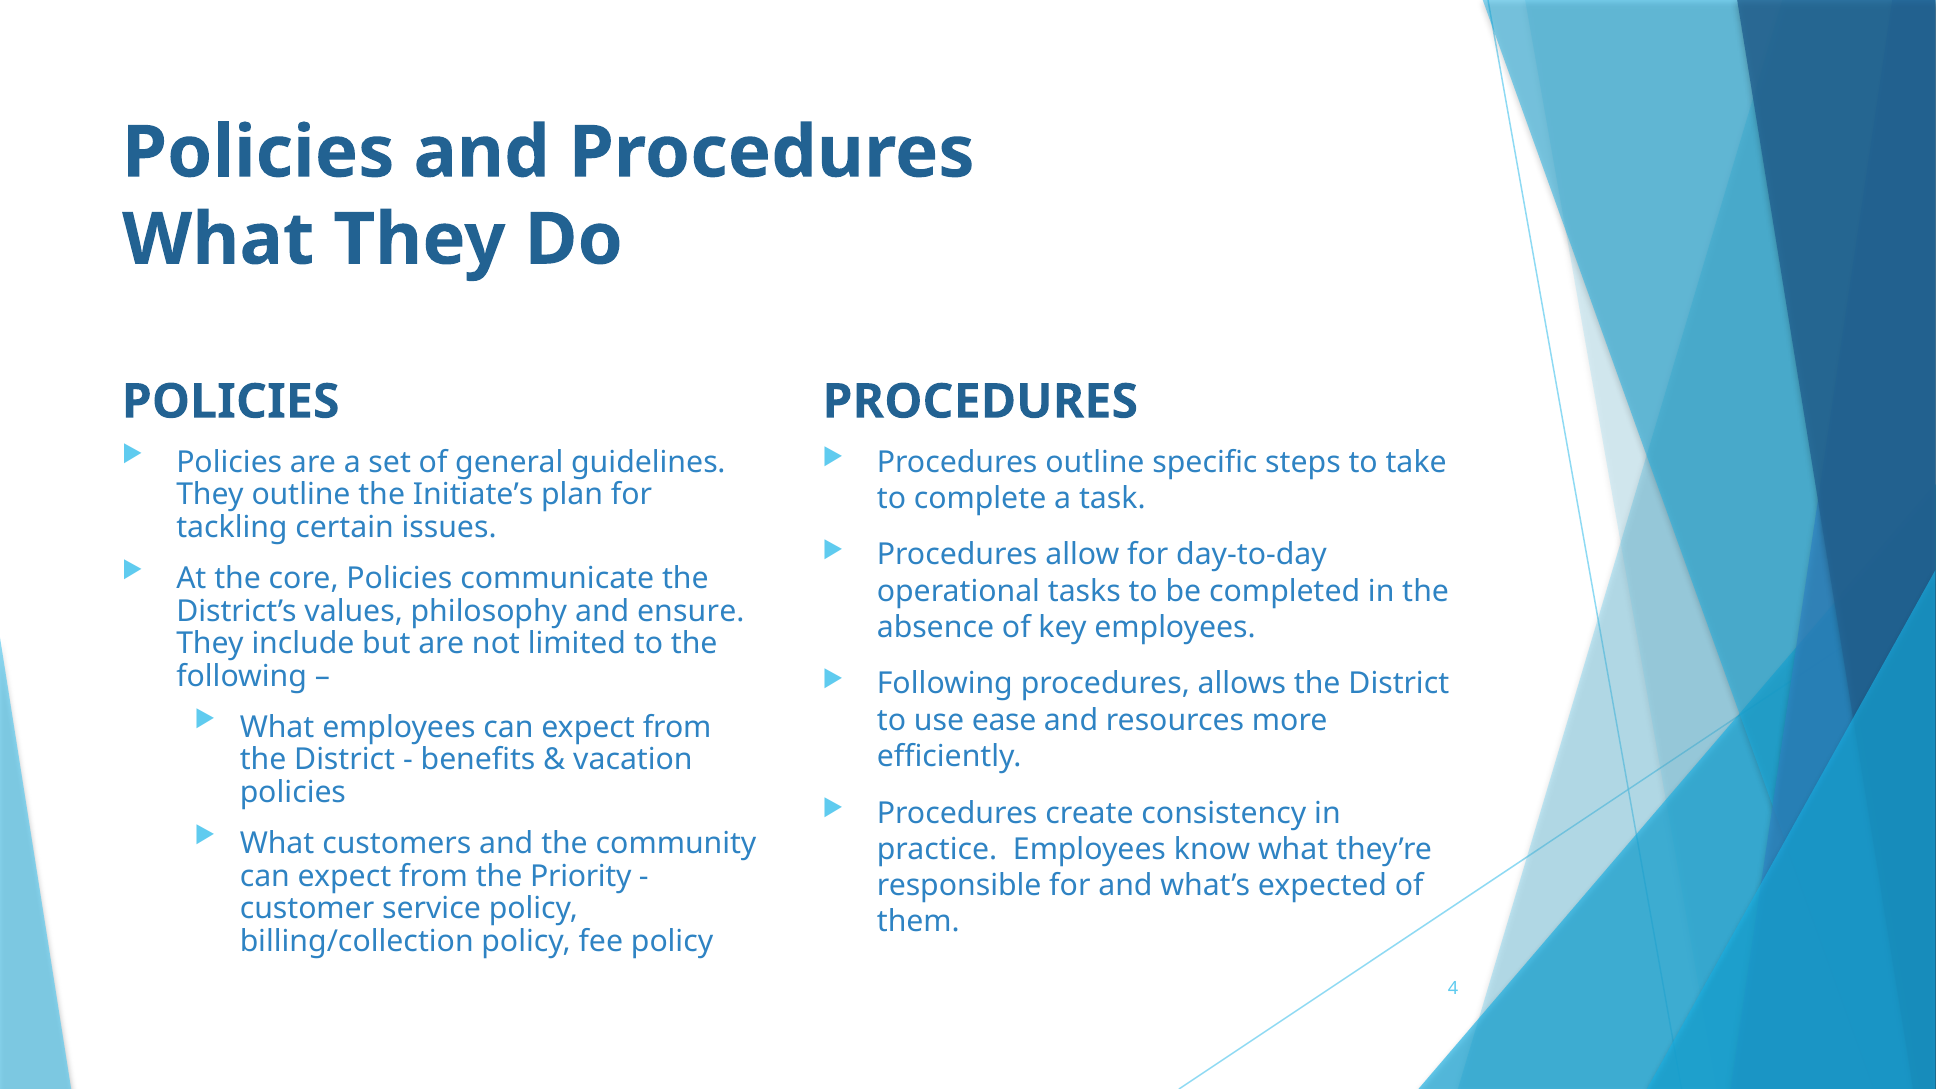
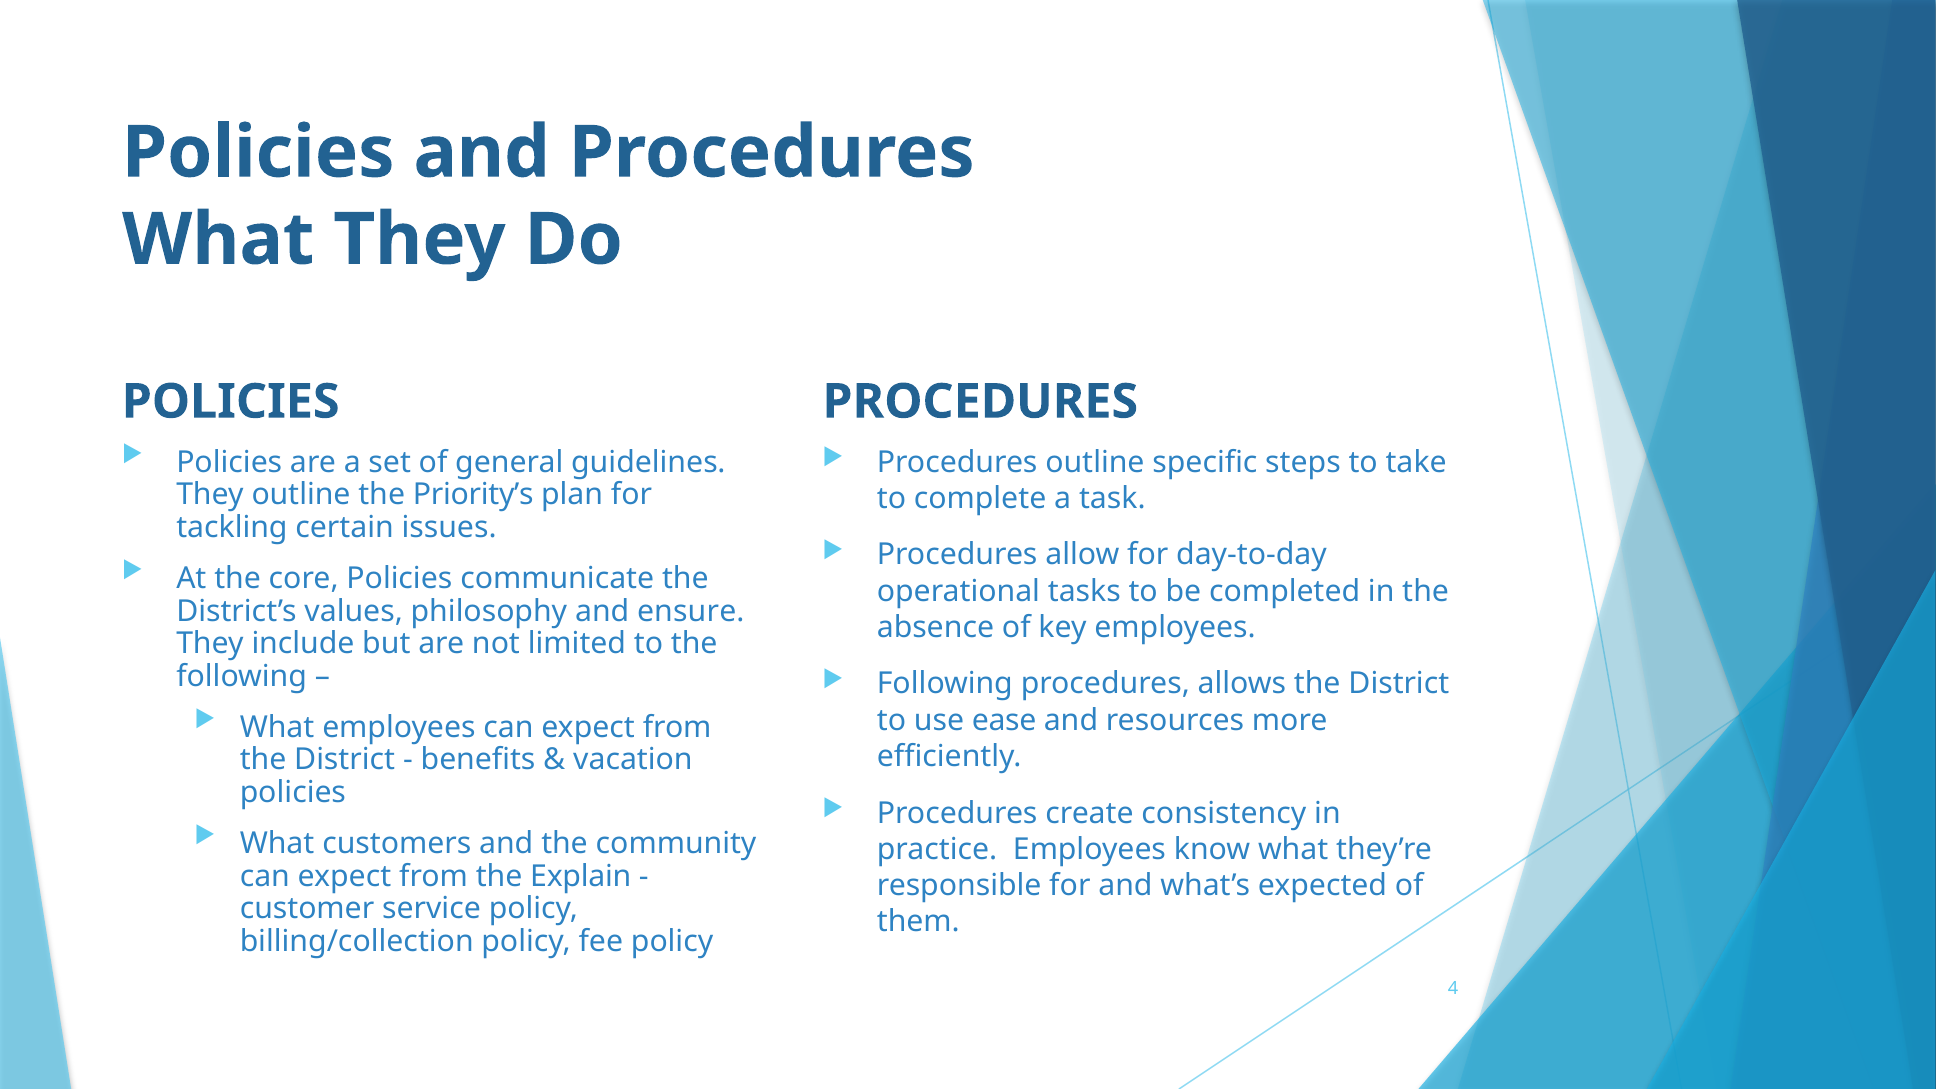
Initiate’s: Initiate’s -> Priority’s (473, 495)
Priority: Priority -> Explain (581, 876)
